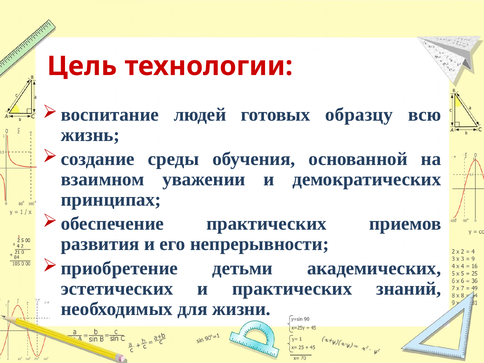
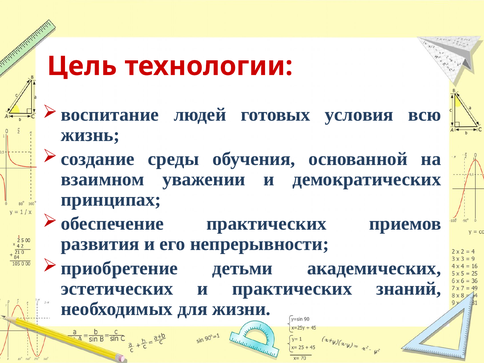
образцу: образцу -> условия (359, 115)
